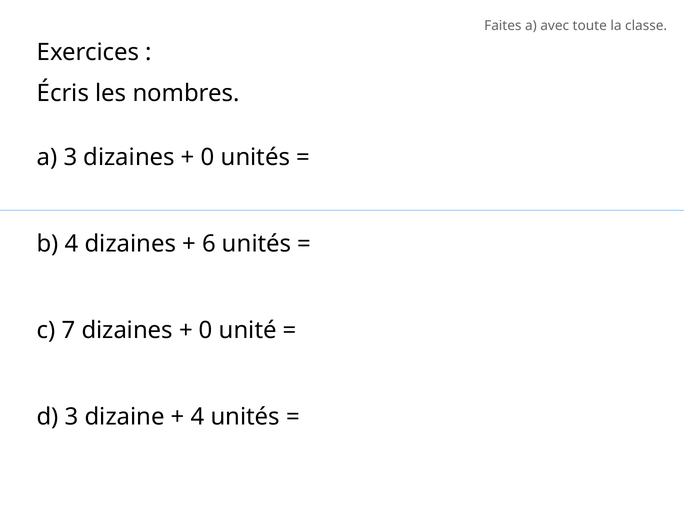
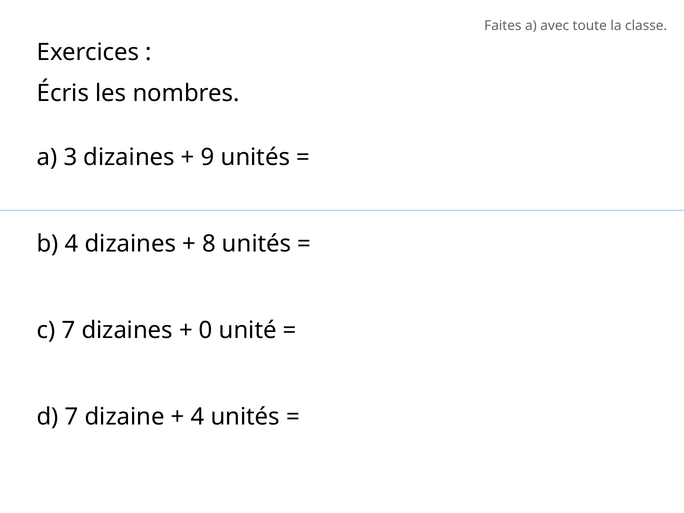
0: 0 -> 9 (208, 158)
6: 6 -> 8 (209, 244)
d 3: 3 -> 7 (72, 417)
